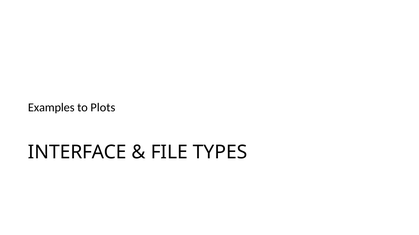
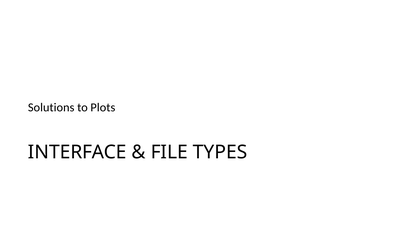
Examples: Examples -> Solutions (51, 108)
